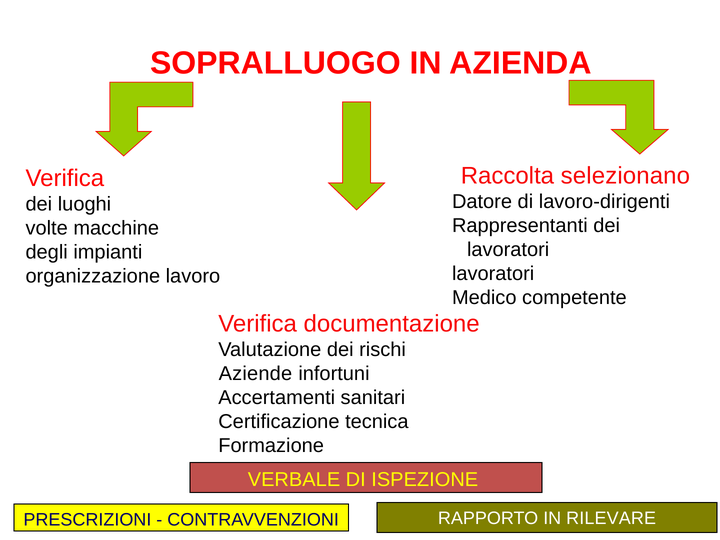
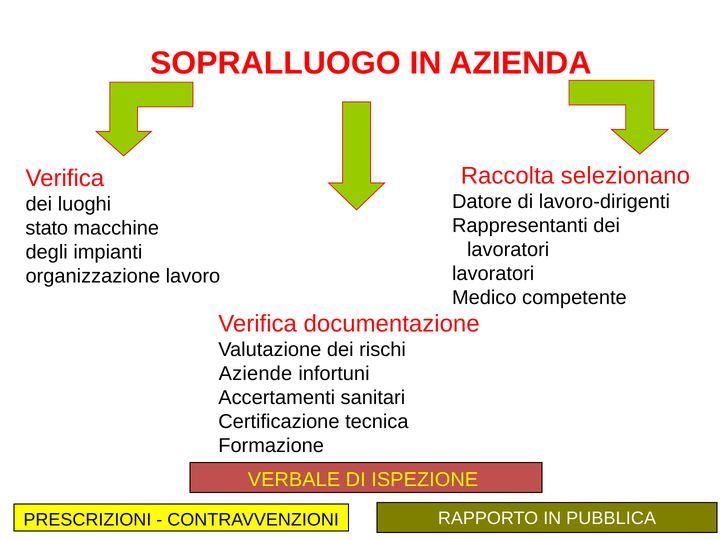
volte: volte -> stato (47, 228)
RILEVARE: RILEVARE -> PUBBLICA (611, 518)
